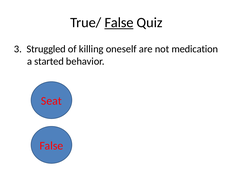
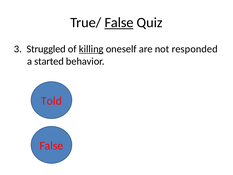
killing underline: none -> present (91, 49)
medication: medication -> responded (195, 49)
Seat: Seat -> Told (51, 101)
